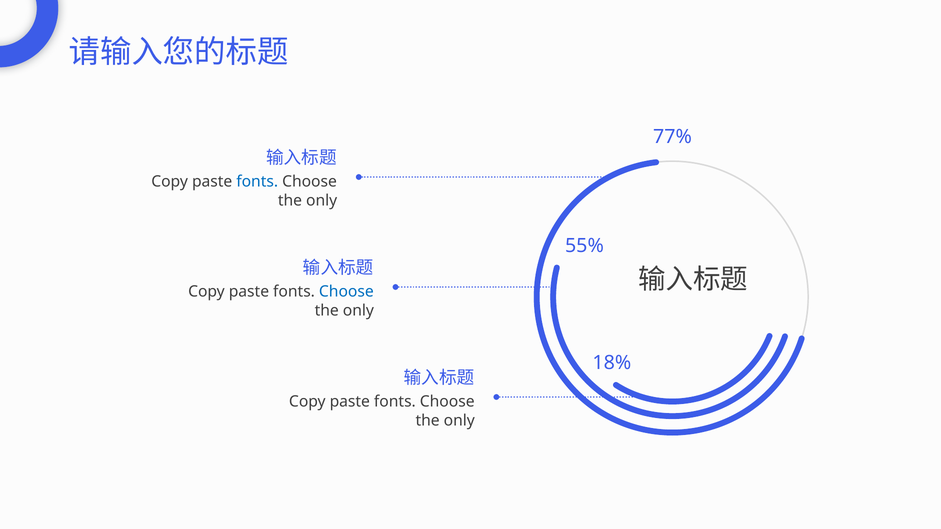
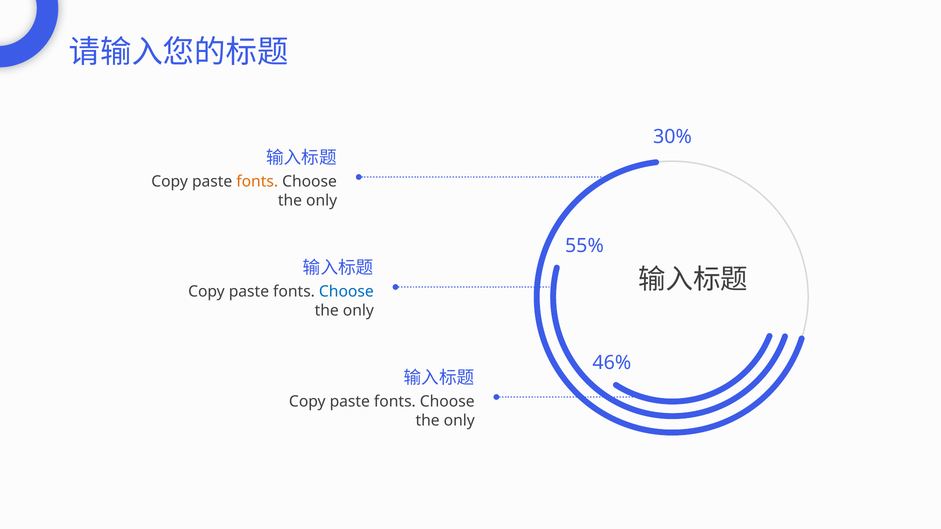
77%: 77% -> 30% (672, 137)
fonts colour: blue -> orange (257, 182)
18%: 18% -> 46% (612, 363)
